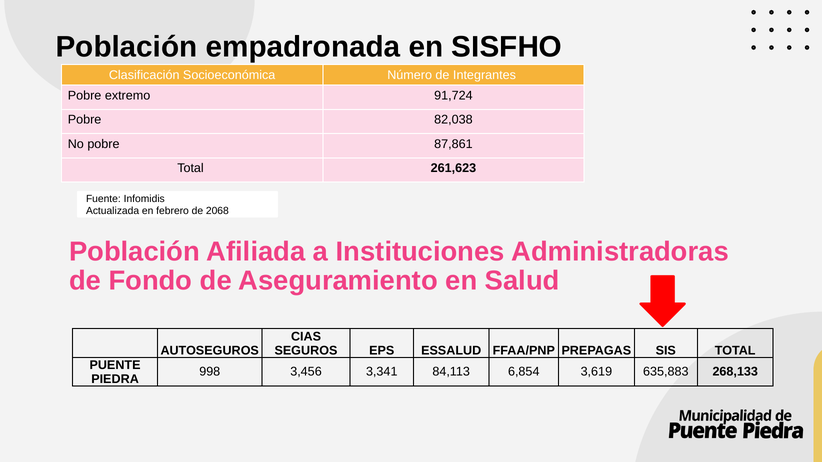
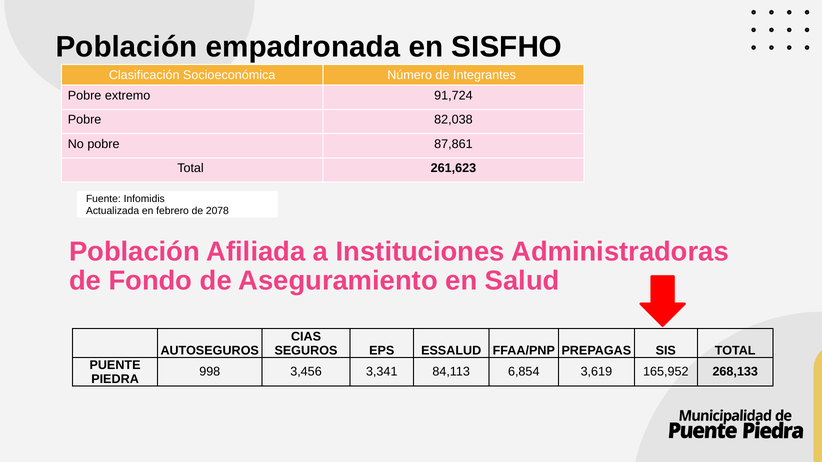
2068: 2068 -> 2078 (217, 211)
635,883: 635,883 -> 165,952 (666, 372)
